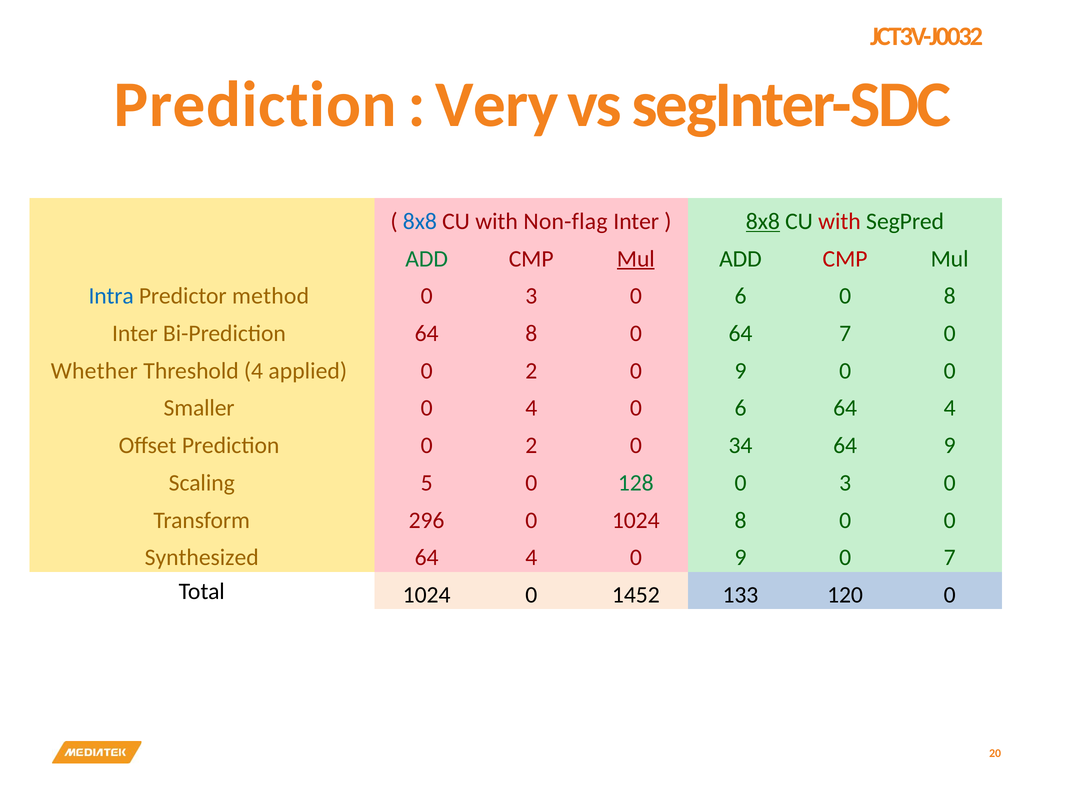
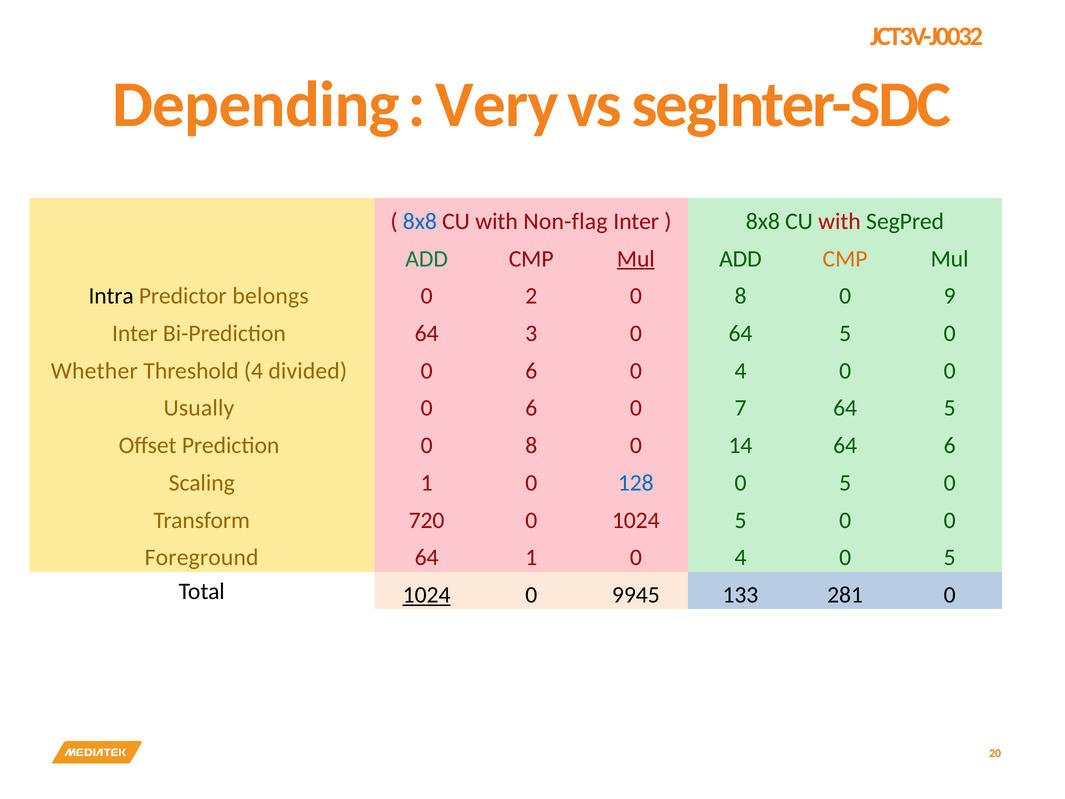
Prediction: Prediction -> Depending (256, 105)
8x8 underline: present -> none (763, 221)
CMP colour: red -> orange (845, 259)
Intra colour: blue -> black (111, 296)
method: method -> belongs (271, 296)
3: 3 -> 2 (531, 296)
6: 6 -> 8 (740, 296)
0 8: 8 -> 9 (950, 296)
64 8: 8 -> 3 (531, 333)
0 64 7: 7 -> 5 (845, 333)
applied: applied -> divided (308, 371)
2: 2 -> 6 (531, 371)
9: 9 -> 4 (740, 371)
Smaller: Smaller -> Usually (199, 408)
4: 4 -> 6 (531, 408)
6: 6 -> 7 (740, 408)
4: 4 -> 5 (950, 408)
Prediction 0 2: 2 -> 8 (531, 445)
34: 34 -> 14 (741, 445)
64 9: 9 -> 6 (950, 445)
Scaling 5: 5 -> 1 (427, 483)
128 colour: green -> blue (636, 483)
3: 3 -> 5 (845, 483)
296: 296 -> 720 (427, 520)
1024 8: 8 -> 5 (740, 520)
Synthesized: Synthesized -> Foreground (202, 557)
4: 4 -> 1 (531, 557)
9: 9 -> 4 (740, 557)
7: 7 -> 5 (950, 557)
1024 underline: none -> present (427, 595)
1452: 1452 -> 9945 (636, 595)
120: 120 -> 281 (845, 595)
